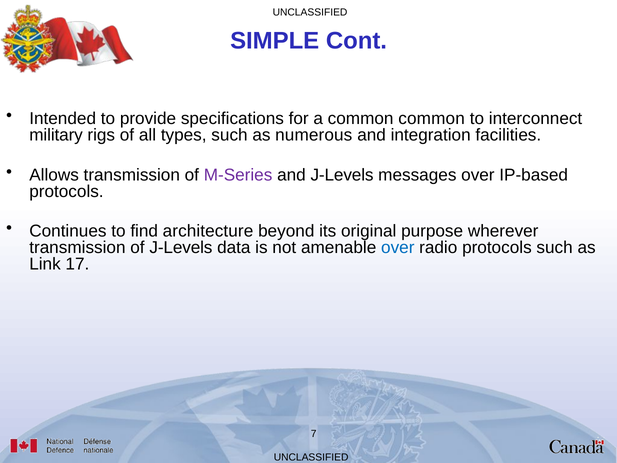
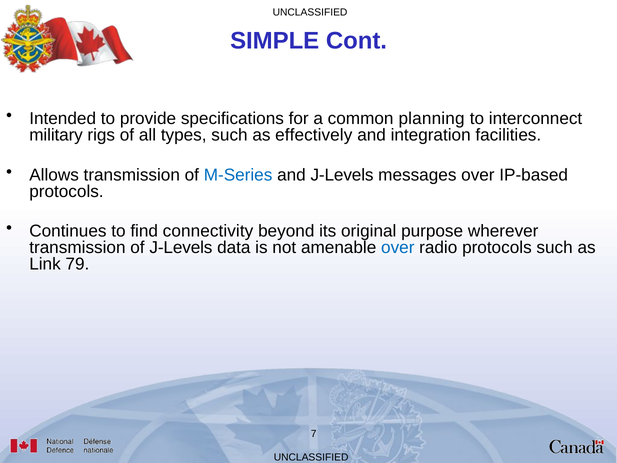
common common: common -> planning (432, 119)
numerous: numerous -> effectively (314, 135)
M-Series colour: purple -> blue (238, 175)
architecture: architecture -> connectivity (208, 231)
17: 17 -> 79 (77, 264)
